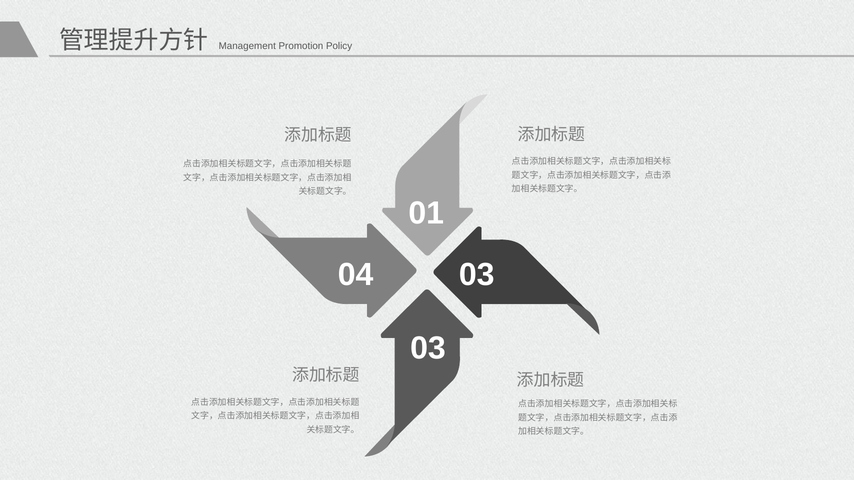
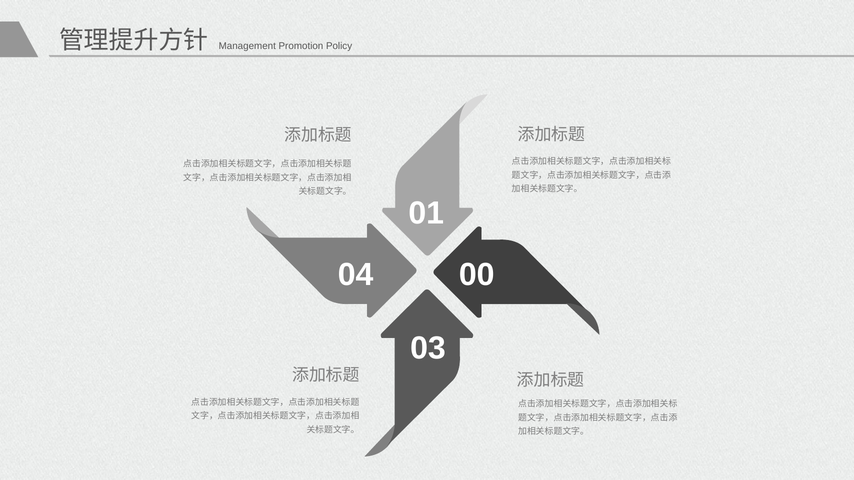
04 03: 03 -> 00 (477, 275)
